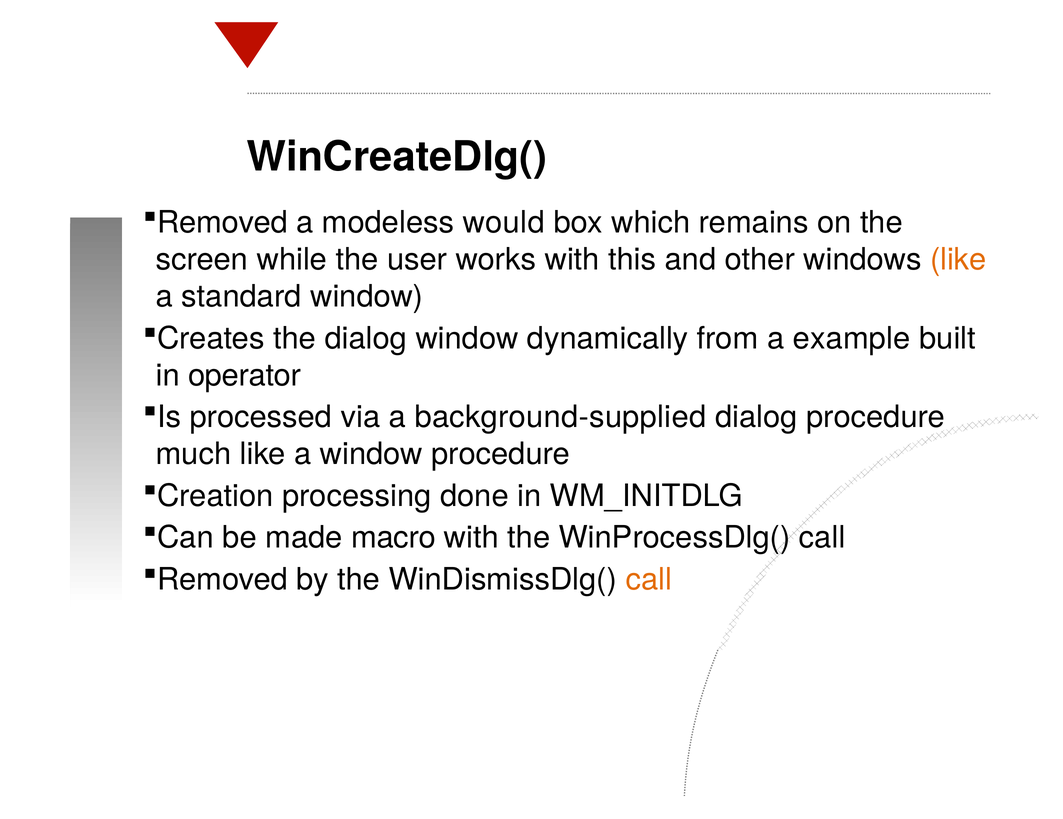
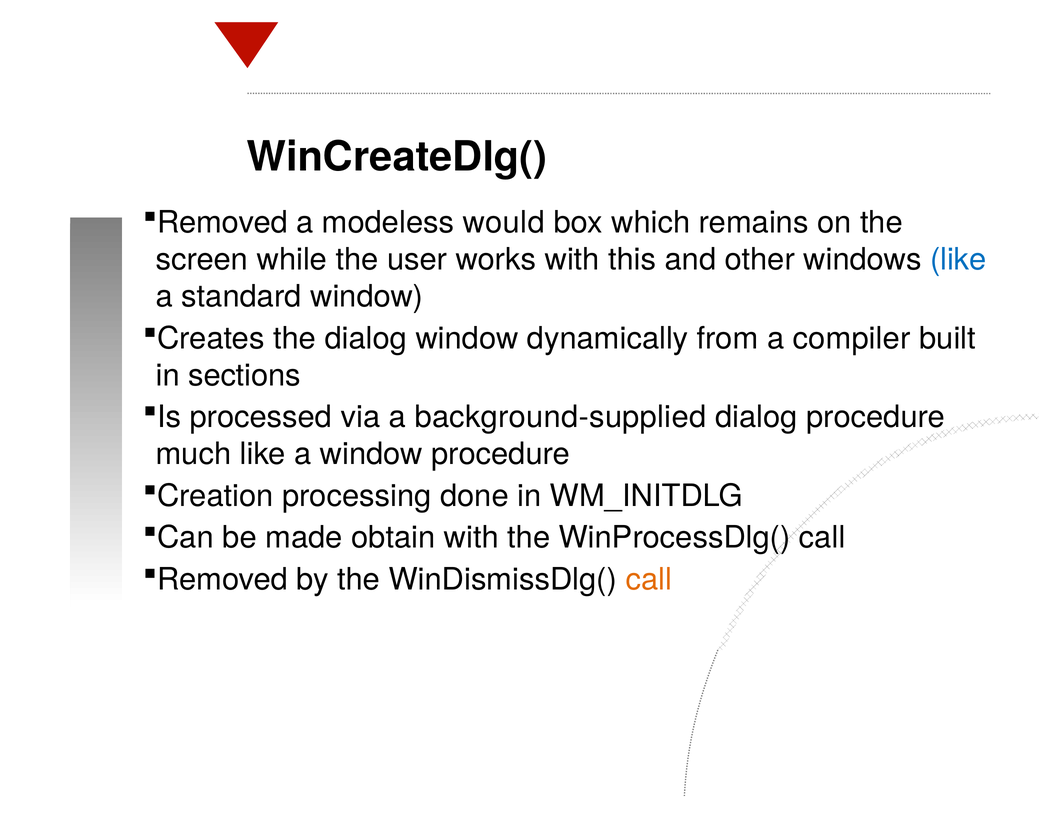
like colour: orange -> blue (958, 260)
example: example -> compiler (852, 339)
operator: operator -> sections (244, 376)
macro: macro -> obtain (393, 538)
